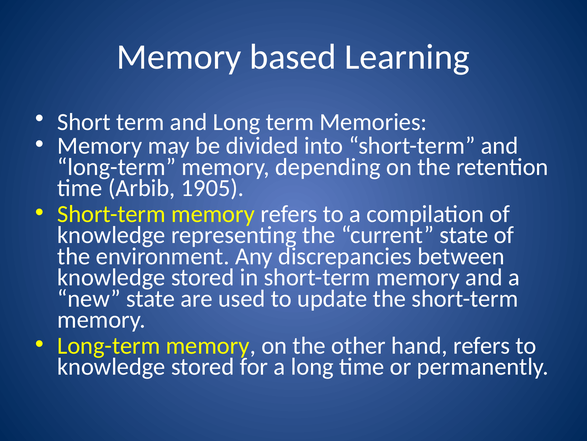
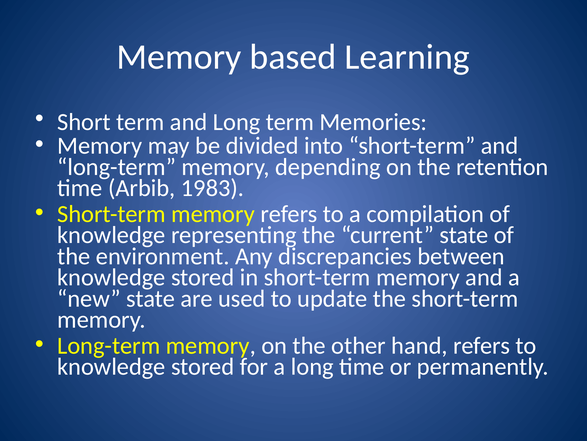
1905: 1905 -> 1983 (212, 188)
